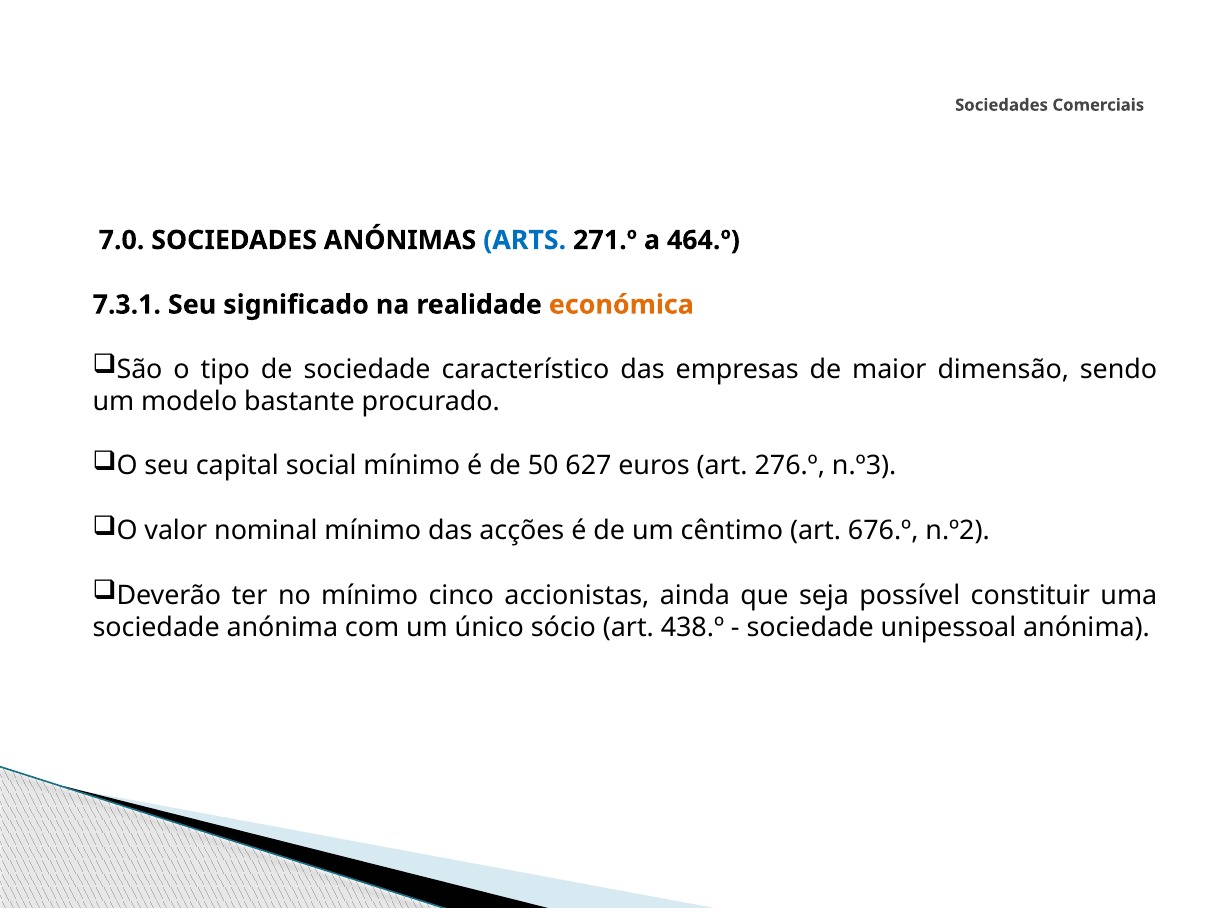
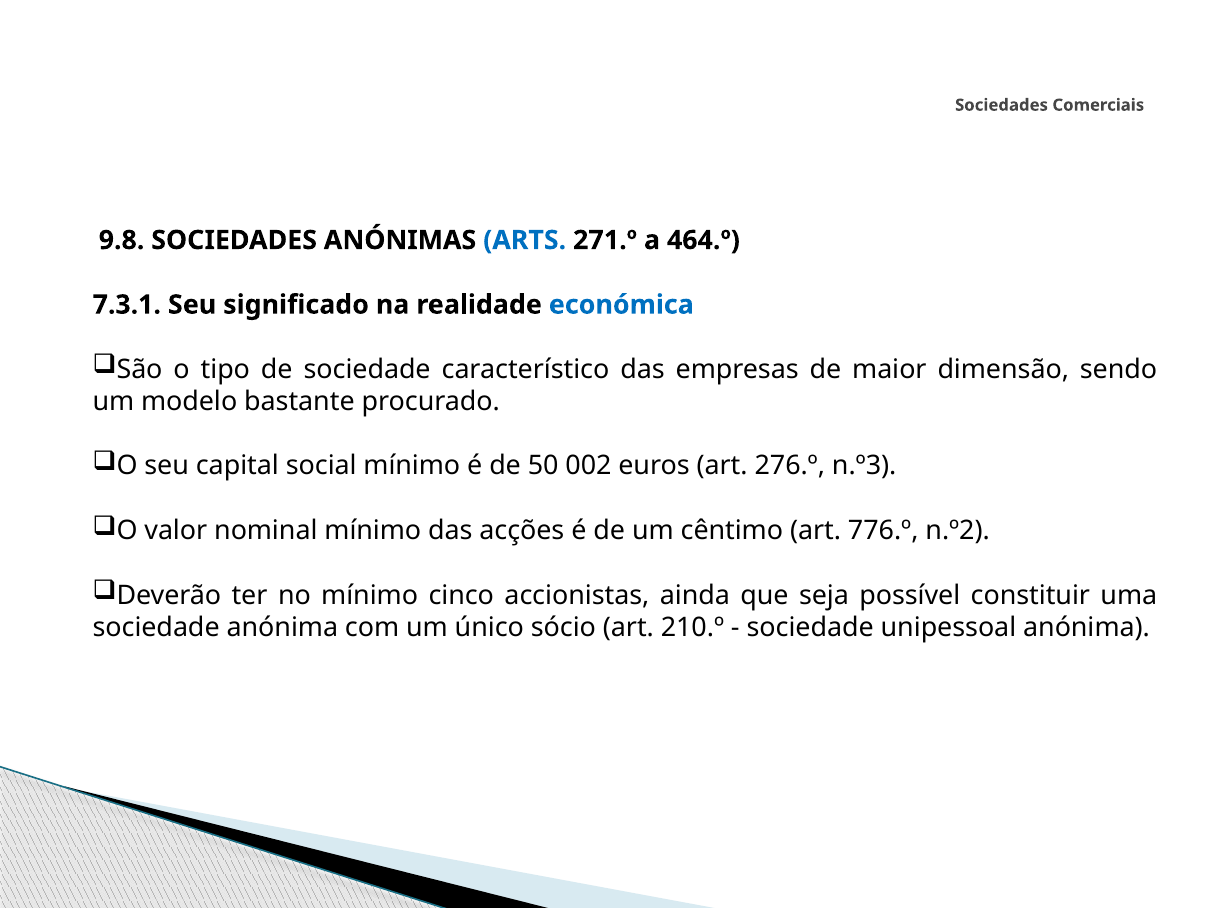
7.0: 7.0 -> 9.8 (121, 240)
económica colour: orange -> blue (621, 305)
627: 627 -> 002 (588, 466)
676.º: 676.º -> 776.º (883, 531)
438.º: 438.º -> 210.º (692, 628)
